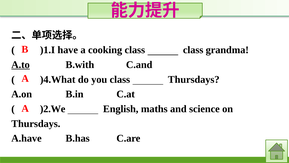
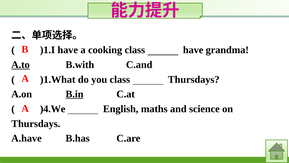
class class: class -> have (193, 50)
)4.What: )4.What -> )1.What (58, 79)
B.in underline: none -> present (75, 94)
)2.We: )2.We -> )4.We (53, 109)
